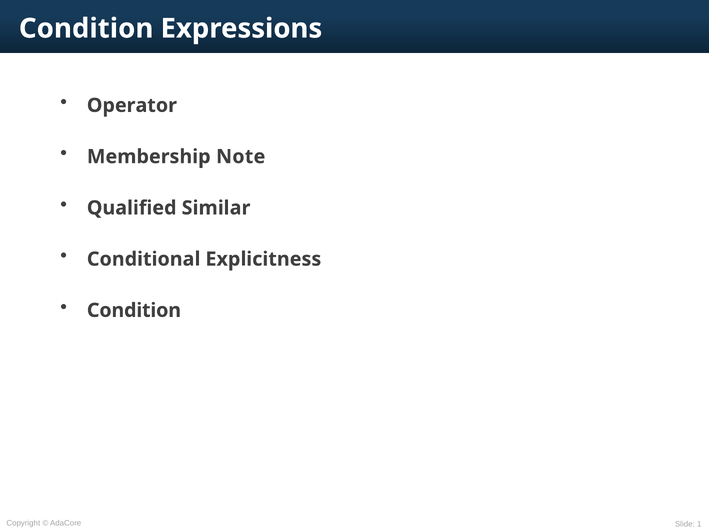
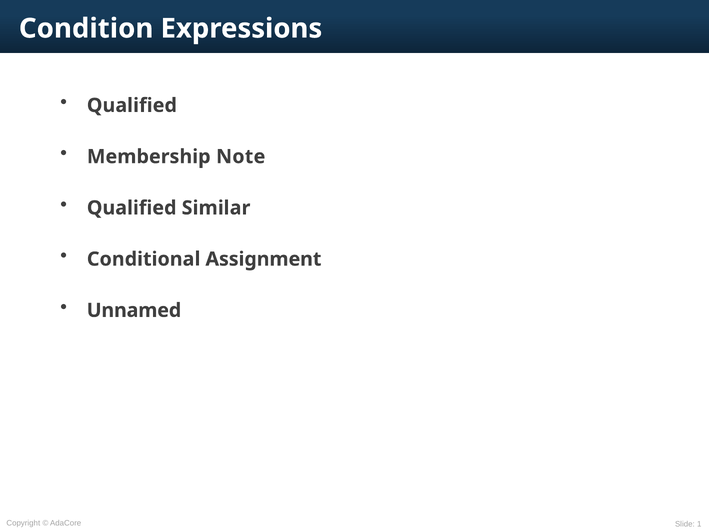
Operator: Operator -> Qualified (132, 105)
Explicitness: Explicitness -> Assignment (263, 259)
Condition: Condition -> Unnamed (134, 310)
